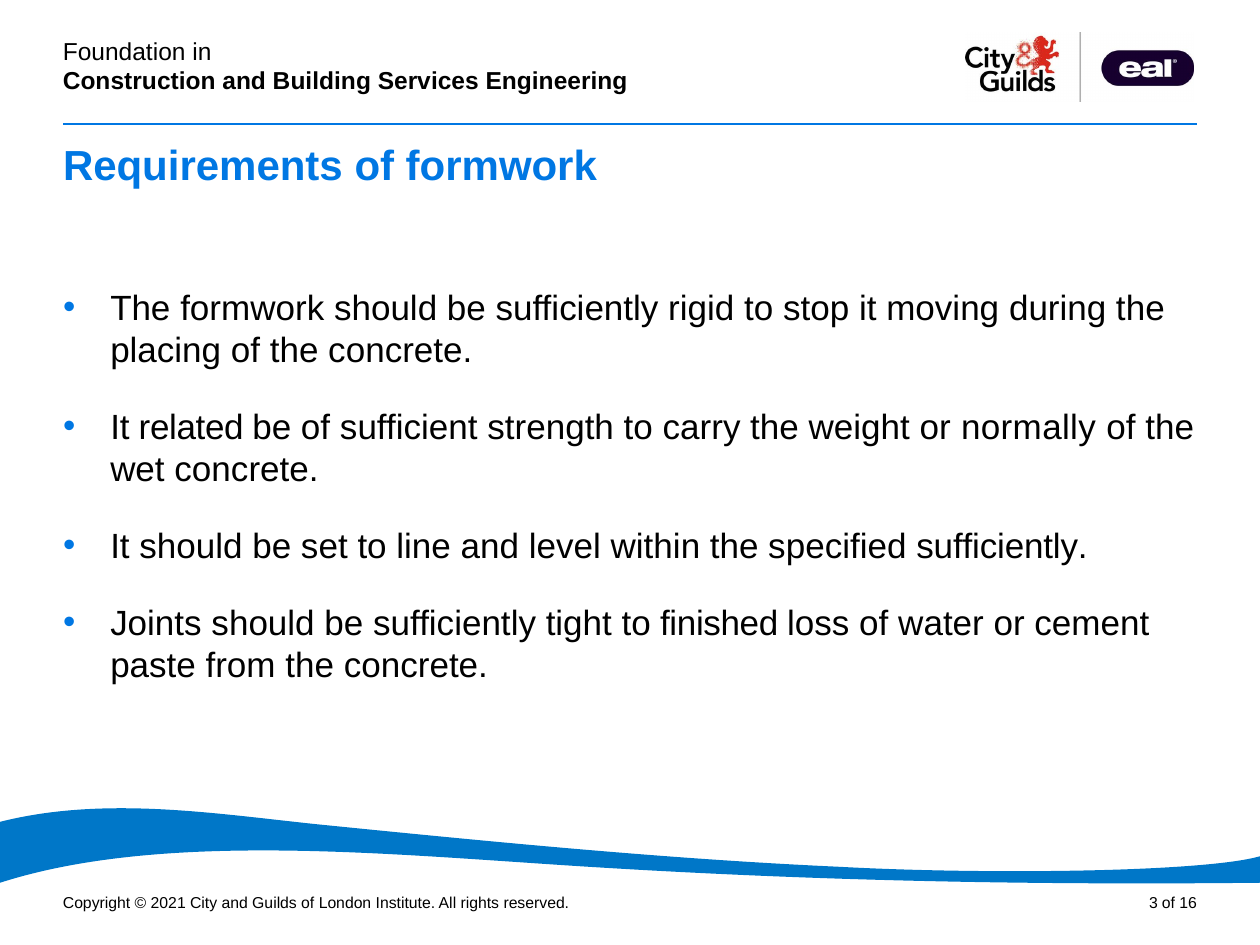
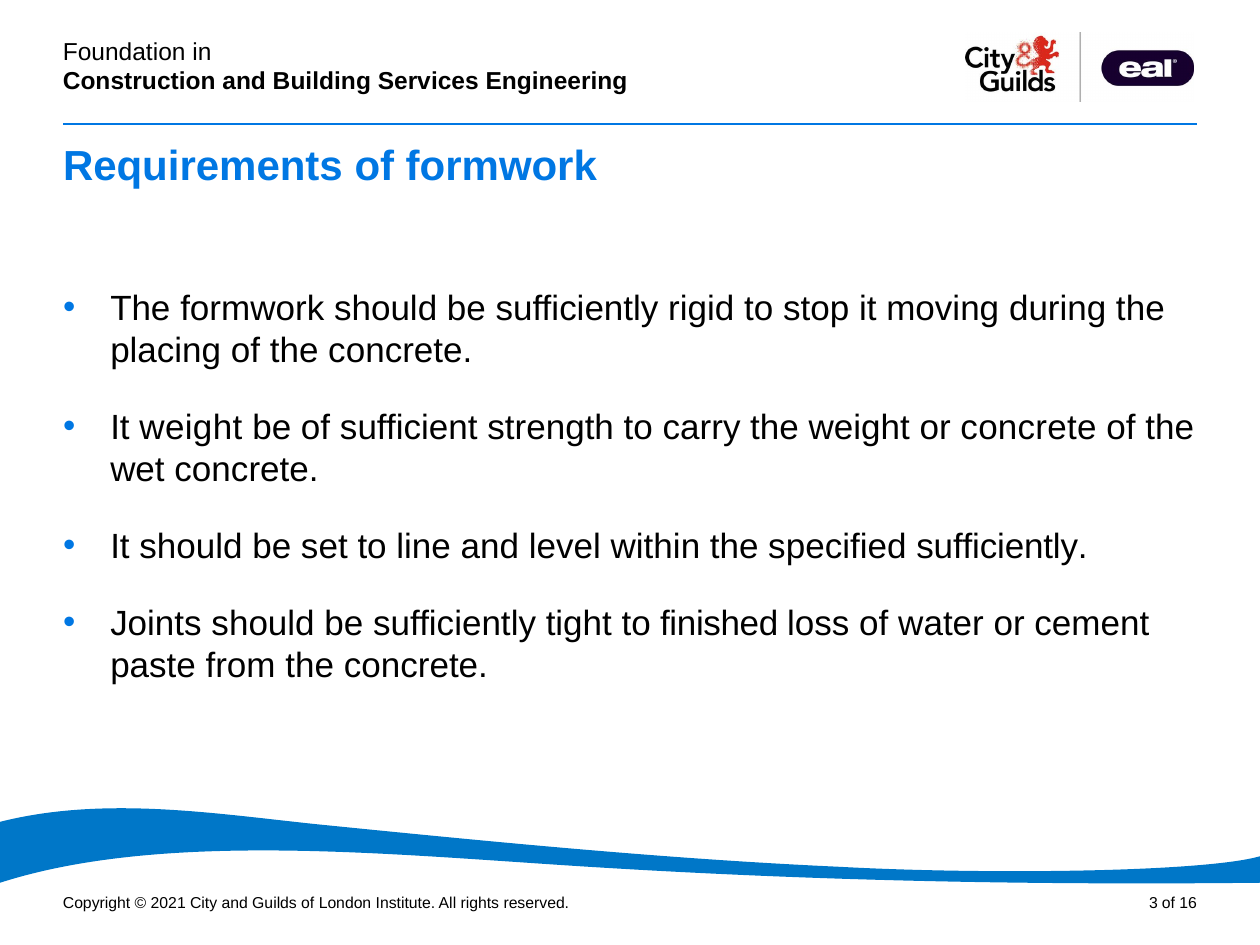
It related: related -> weight (191, 428)
or normally: normally -> concrete (1029, 428)
